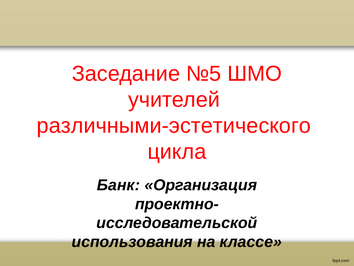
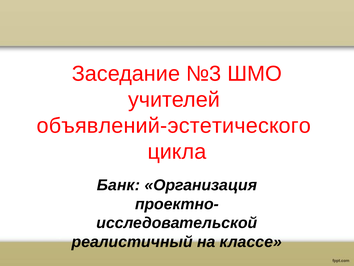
№5: №5 -> №3 (204, 74)
различными-эстетического: различными-эстетического -> объявлений-эстетического (174, 125)
использования: использования -> реалистичный (132, 241)
